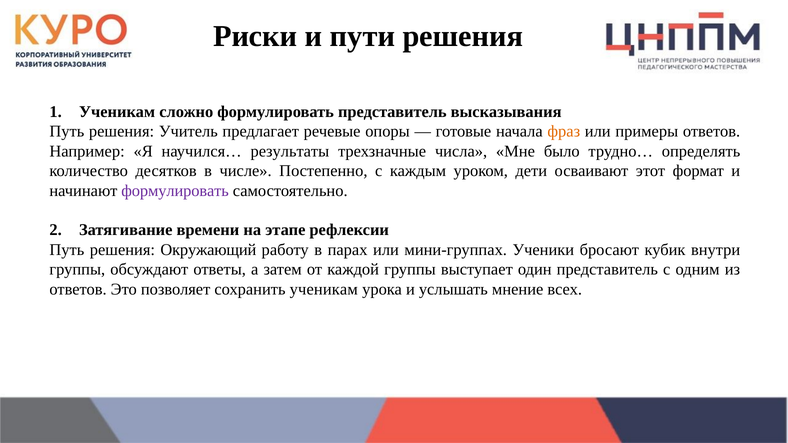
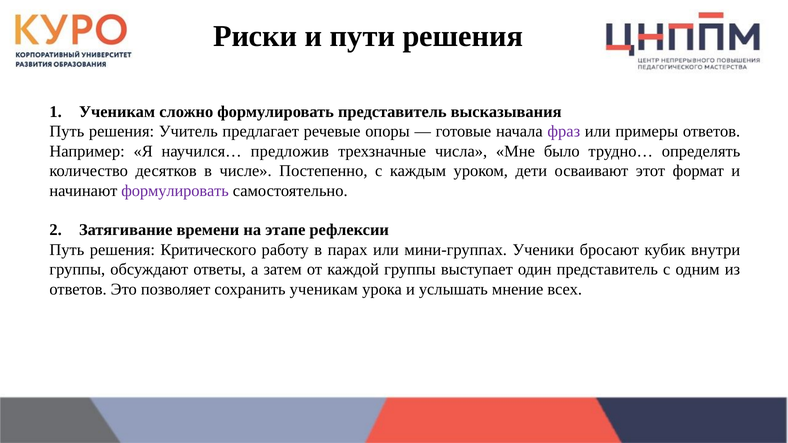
фраз colour: orange -> purple (564, 132)
результаты: результаты -> предложив (290, 151)
Окружающий: Окружающий -> Критического (208, 250)
